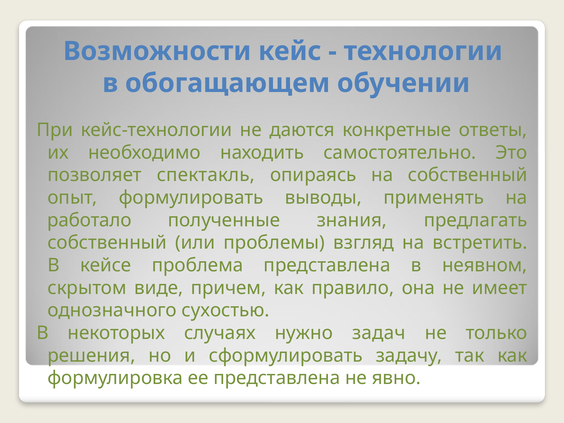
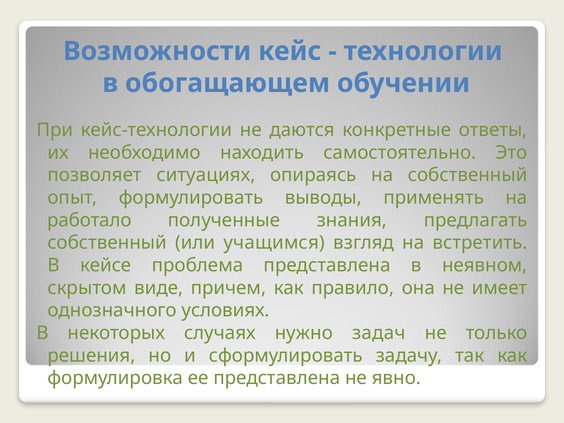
спектакль: спектакль -> ситуациях (206, 175)
проблемы: проблемы -> учащимся (274, 243)
сухостью: сухостью -> условиях (226, 310)
